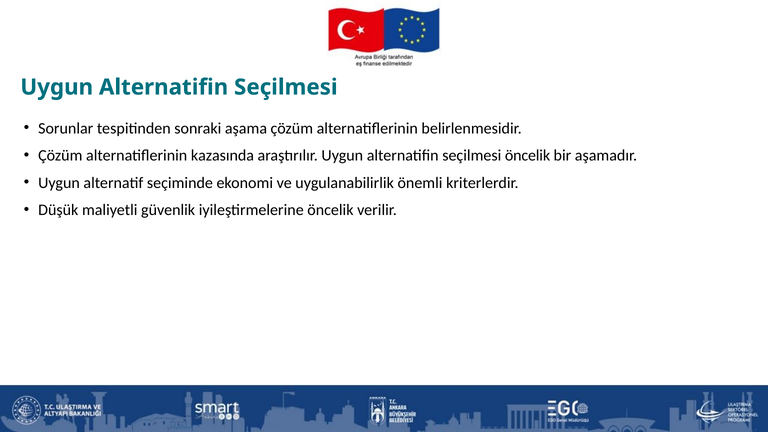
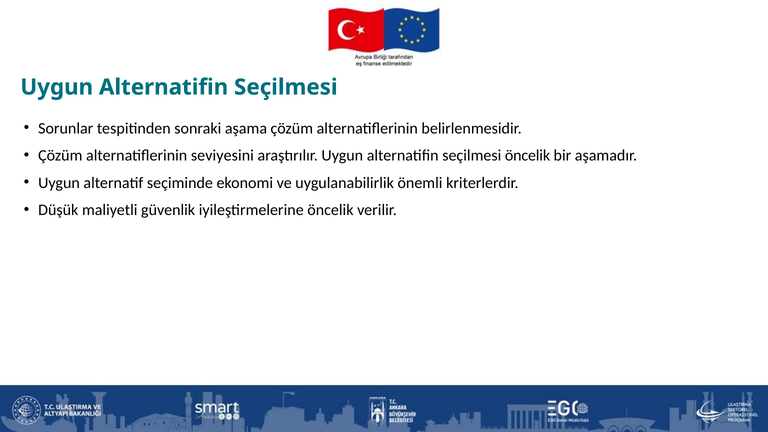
kazasında: kazasında -> seviyesini (222, 156)
